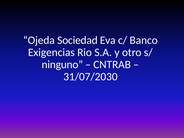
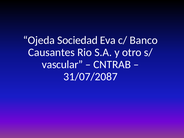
Exigencias: Exigencias -> Causantes (51, 52)
ninguno: ninguno -> vascular (62, 64)
31/07/2030: 31/07/2030 -> 31/07/2087 (90, 77)
